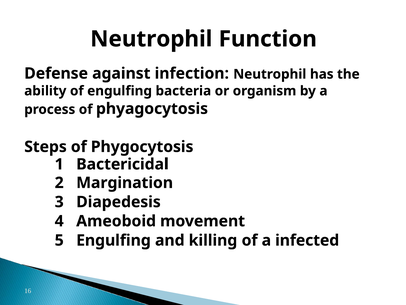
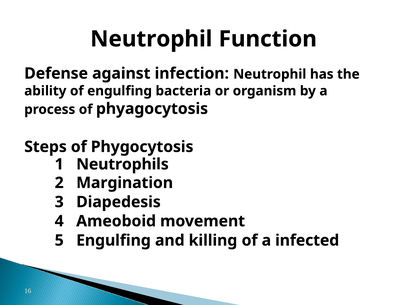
Bactericidal: Bactericidal -> Neutrophils (122, 164)
